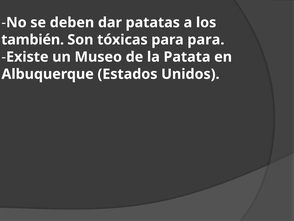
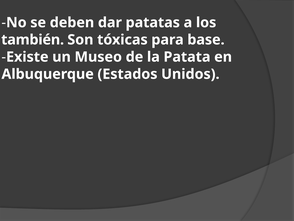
para para: para -> base (206, 40)
